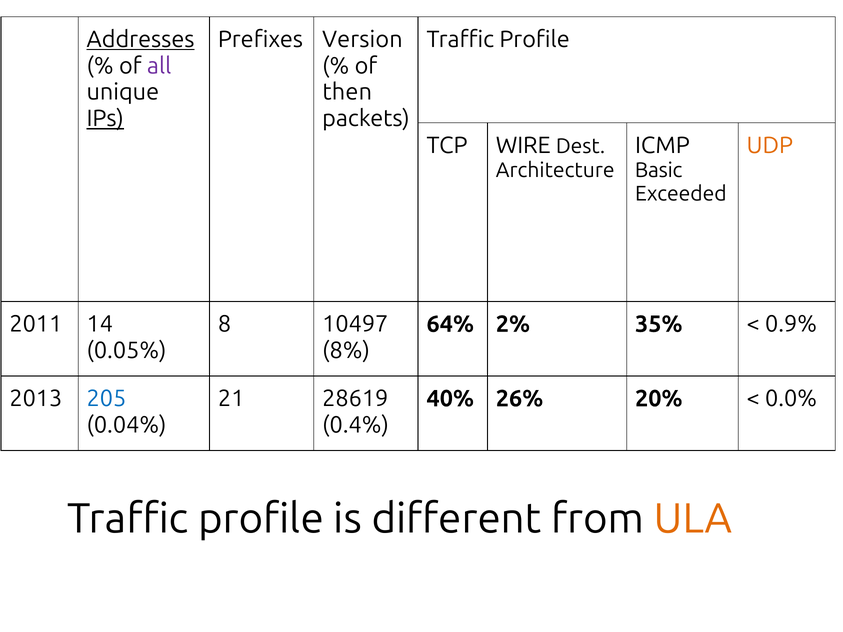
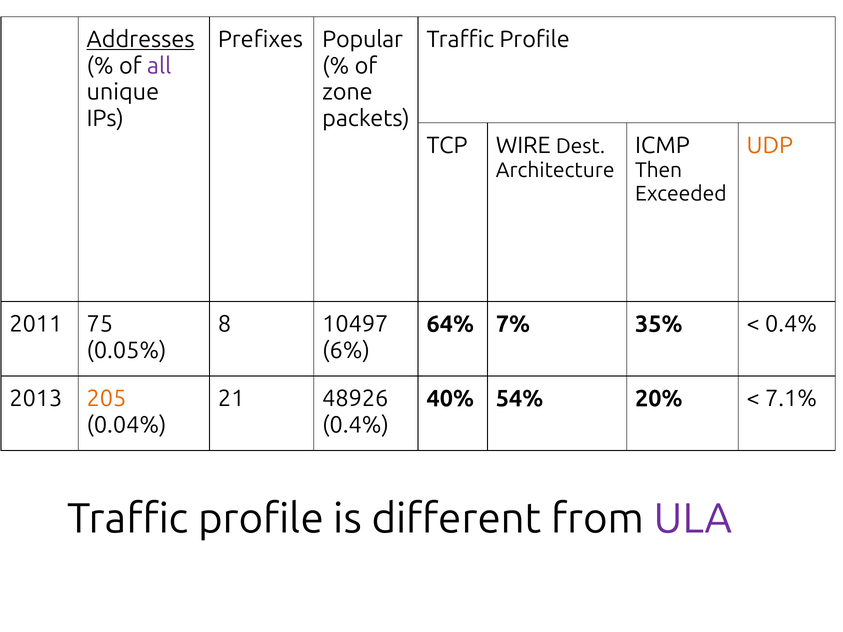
Version: Version -> Popular (363, 39)
then: then -> zone (347, 92)
IPs underline: present -> none (105, 119)
Basic: Basic -> Then (659, 170)
2%: 2% -> 7% (513, 324)
0.9%: 0.9% -> 0.4% (791, 324)
14: 14 -> 75 (100, 324)
8%: 8% -> 6% (346, 351)
26%: 26% -> 54% (520, 399)
0.0%: 0.0% -> 7.1% (791, 399)
205 colour: blue -> orange (106, 399)
28619: 28619 -> 48926 (355, 399)
ULA colour: orange -> purple (693, 519)
